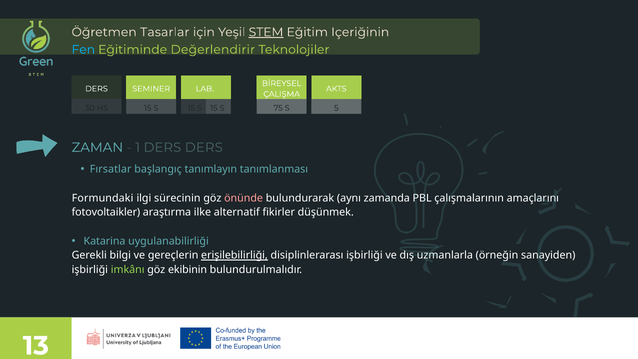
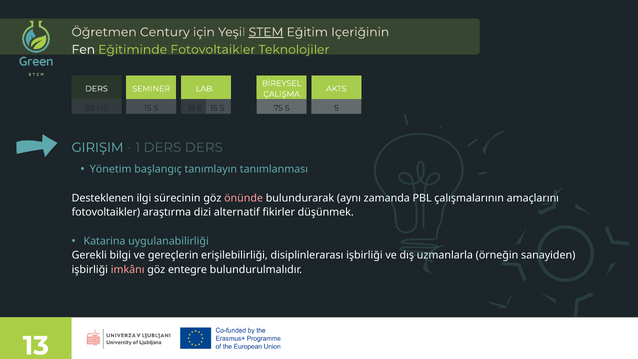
Tasarlar: Tasarlar -> Century (165, 32)
Fen colour: light blue -> white (83, 50)
Eğitiminde Değerlendirir: Değerlendirir -> Fotovoltaikler (213, 50)
ZAMAN: ZAMAN -> GIRIŞIM (97, 147)
Fırsatlar: Fırsatlar -> Yönetim (111, 169)
Formundaki: Formundaki -> Desteklenen (103, 198)
ilke: ilke -> dizi (202, 212)
erişilebilirliği underline: present -> none (234, 255)
imkânı colour: light green -> pink (128, 270)
ekibinin: ekibinin -> entegre (188, 270)
